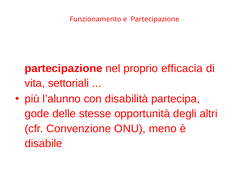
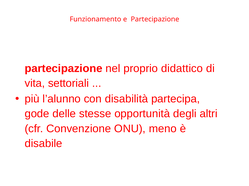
efficacia: efficacia -> didattico (182, 69)
